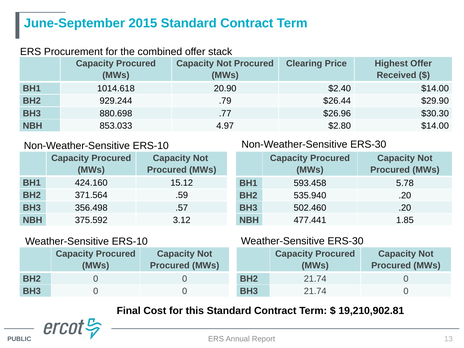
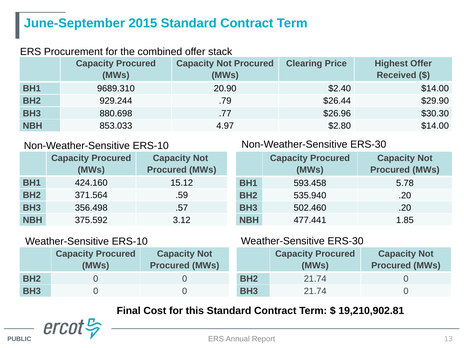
1014.618: 1014.618 -> 9689.310 (116, 89)
